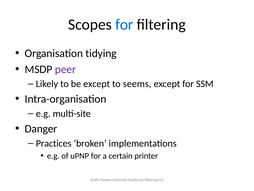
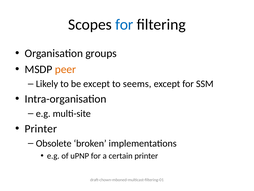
tidying: tidying -> groups (101, 53)
peer colour: purple -> orange (65, 69)
Danger: Danger -> Printer (41, 128)
Practices: Practices -> Obsolete (54, 143)
